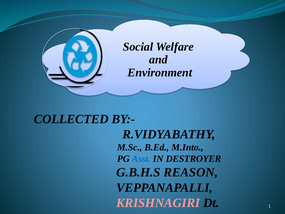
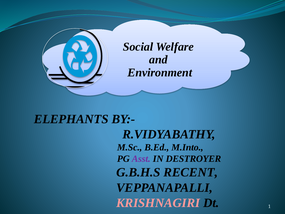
COLLECTED: COLLECTED -> ELEPHANTS (71, 119)
Asst colour: blue -> purple (141, 159)
REASON: REASON -> RECENT (191, 172)
